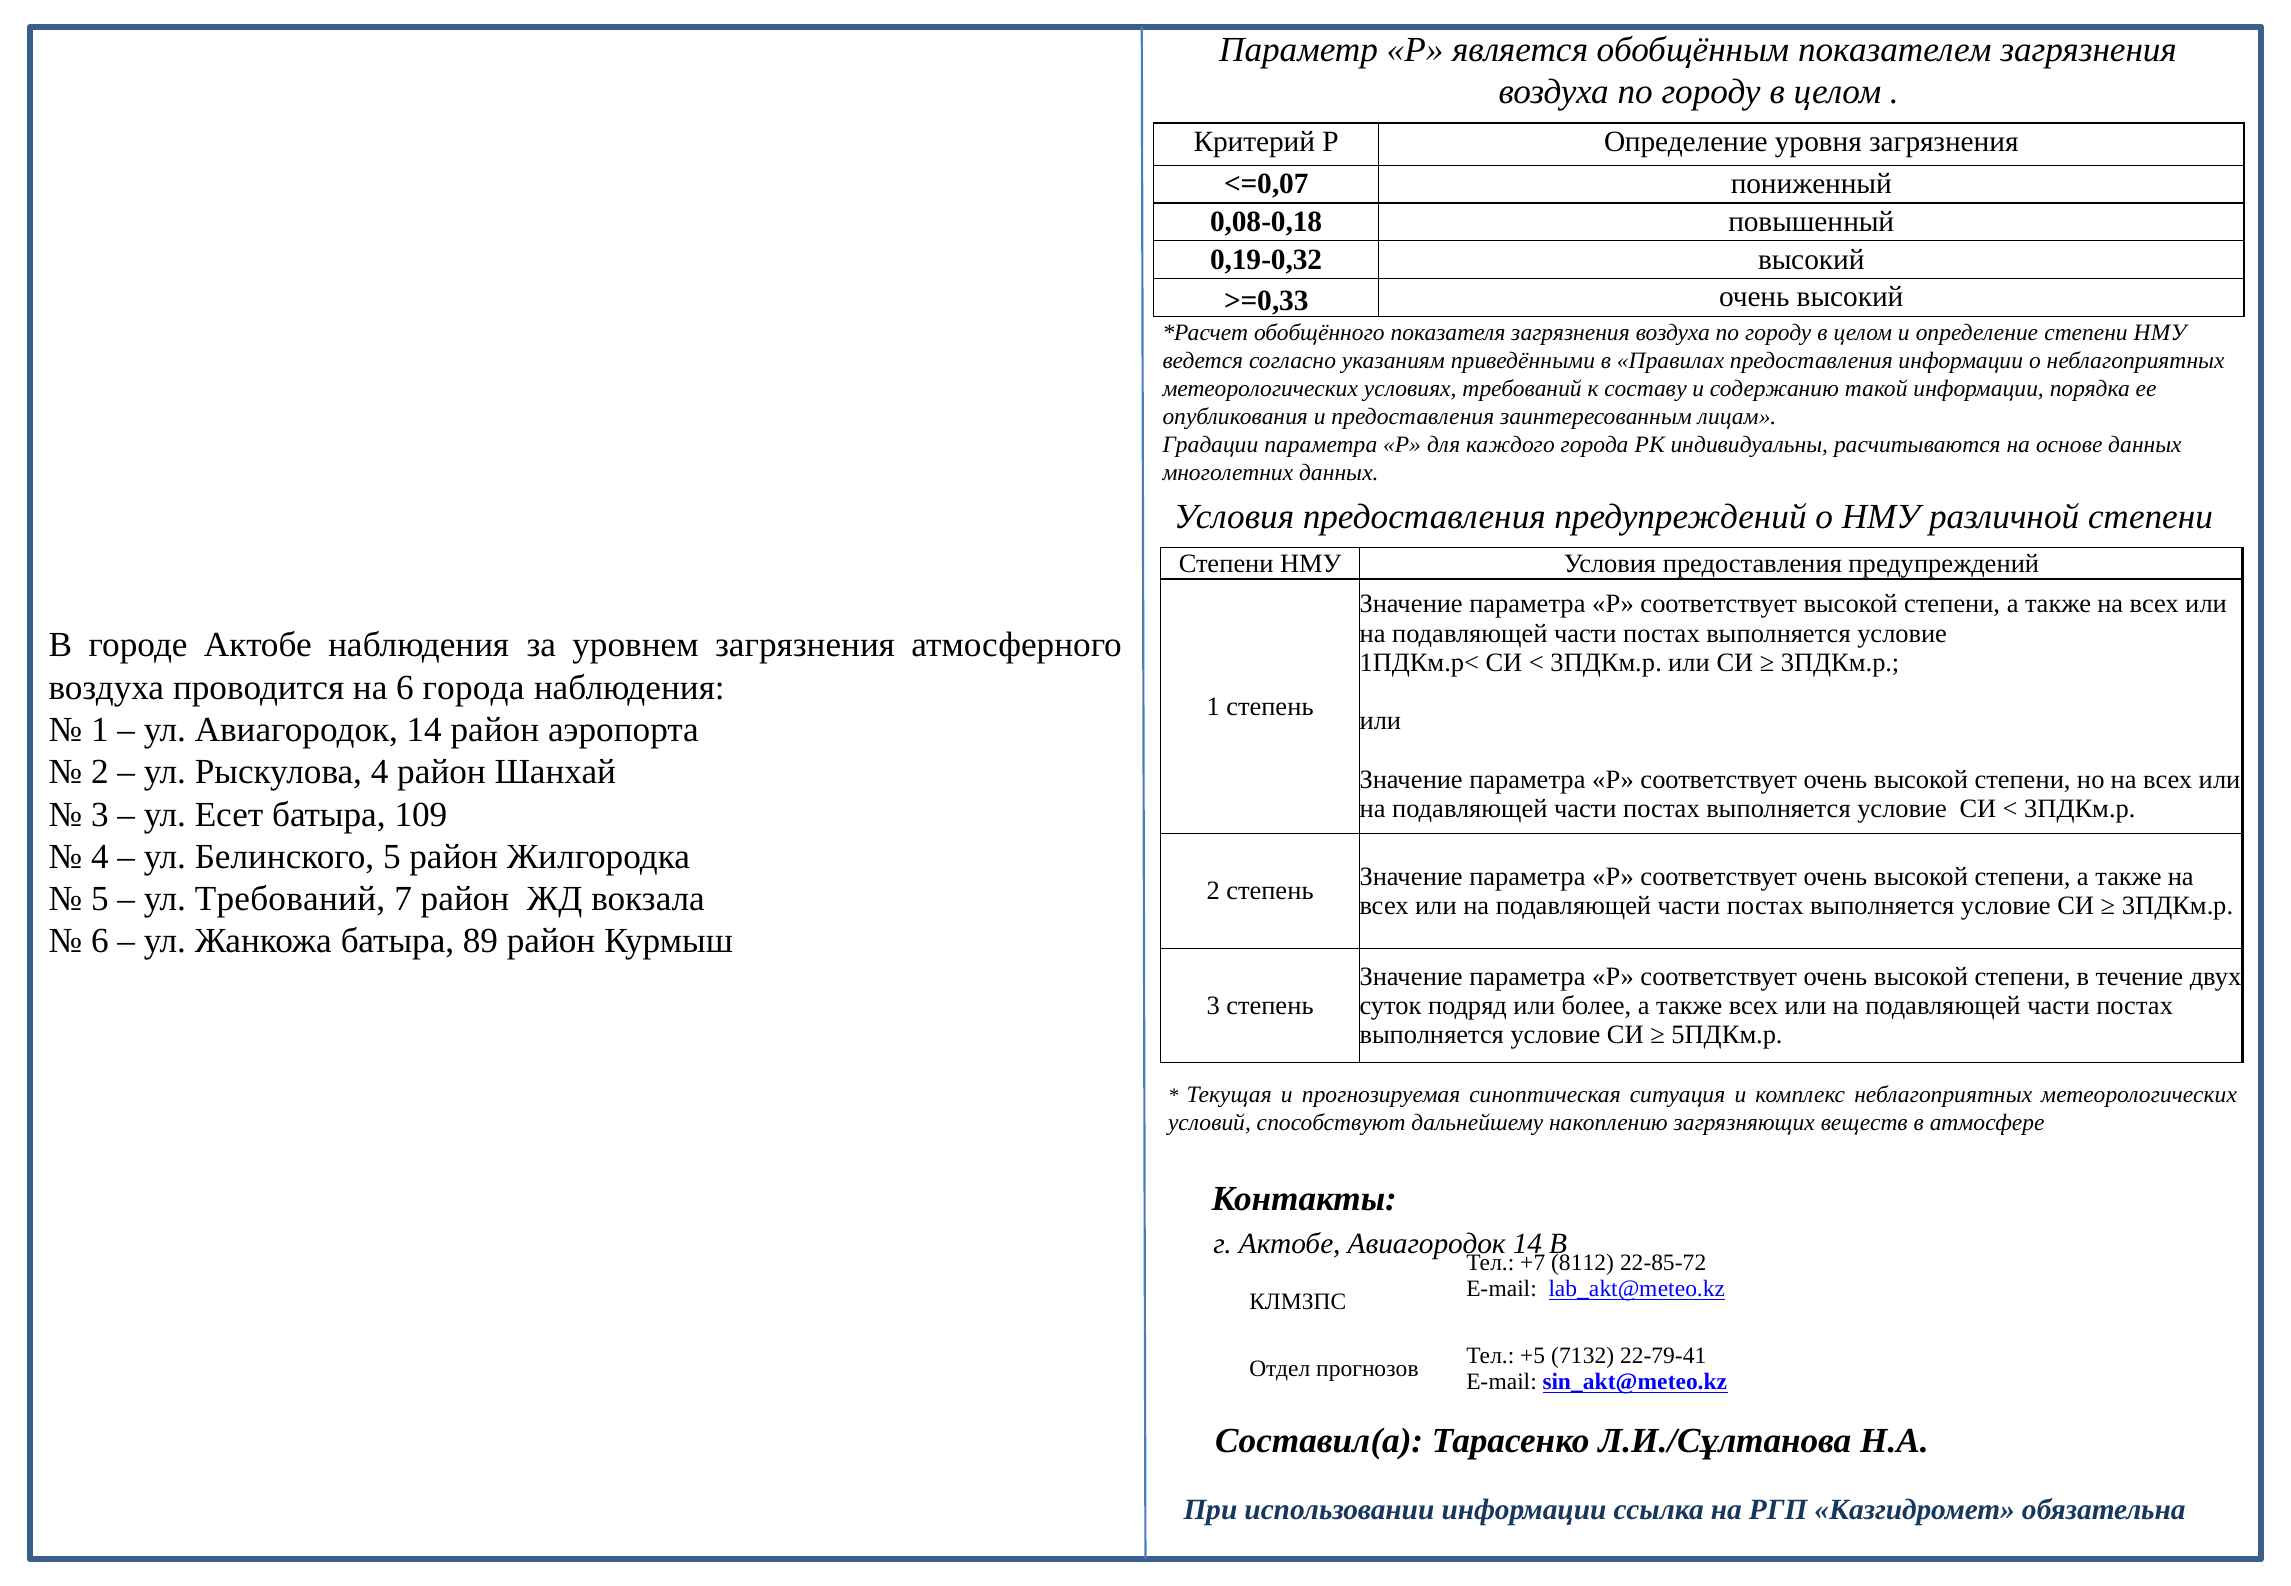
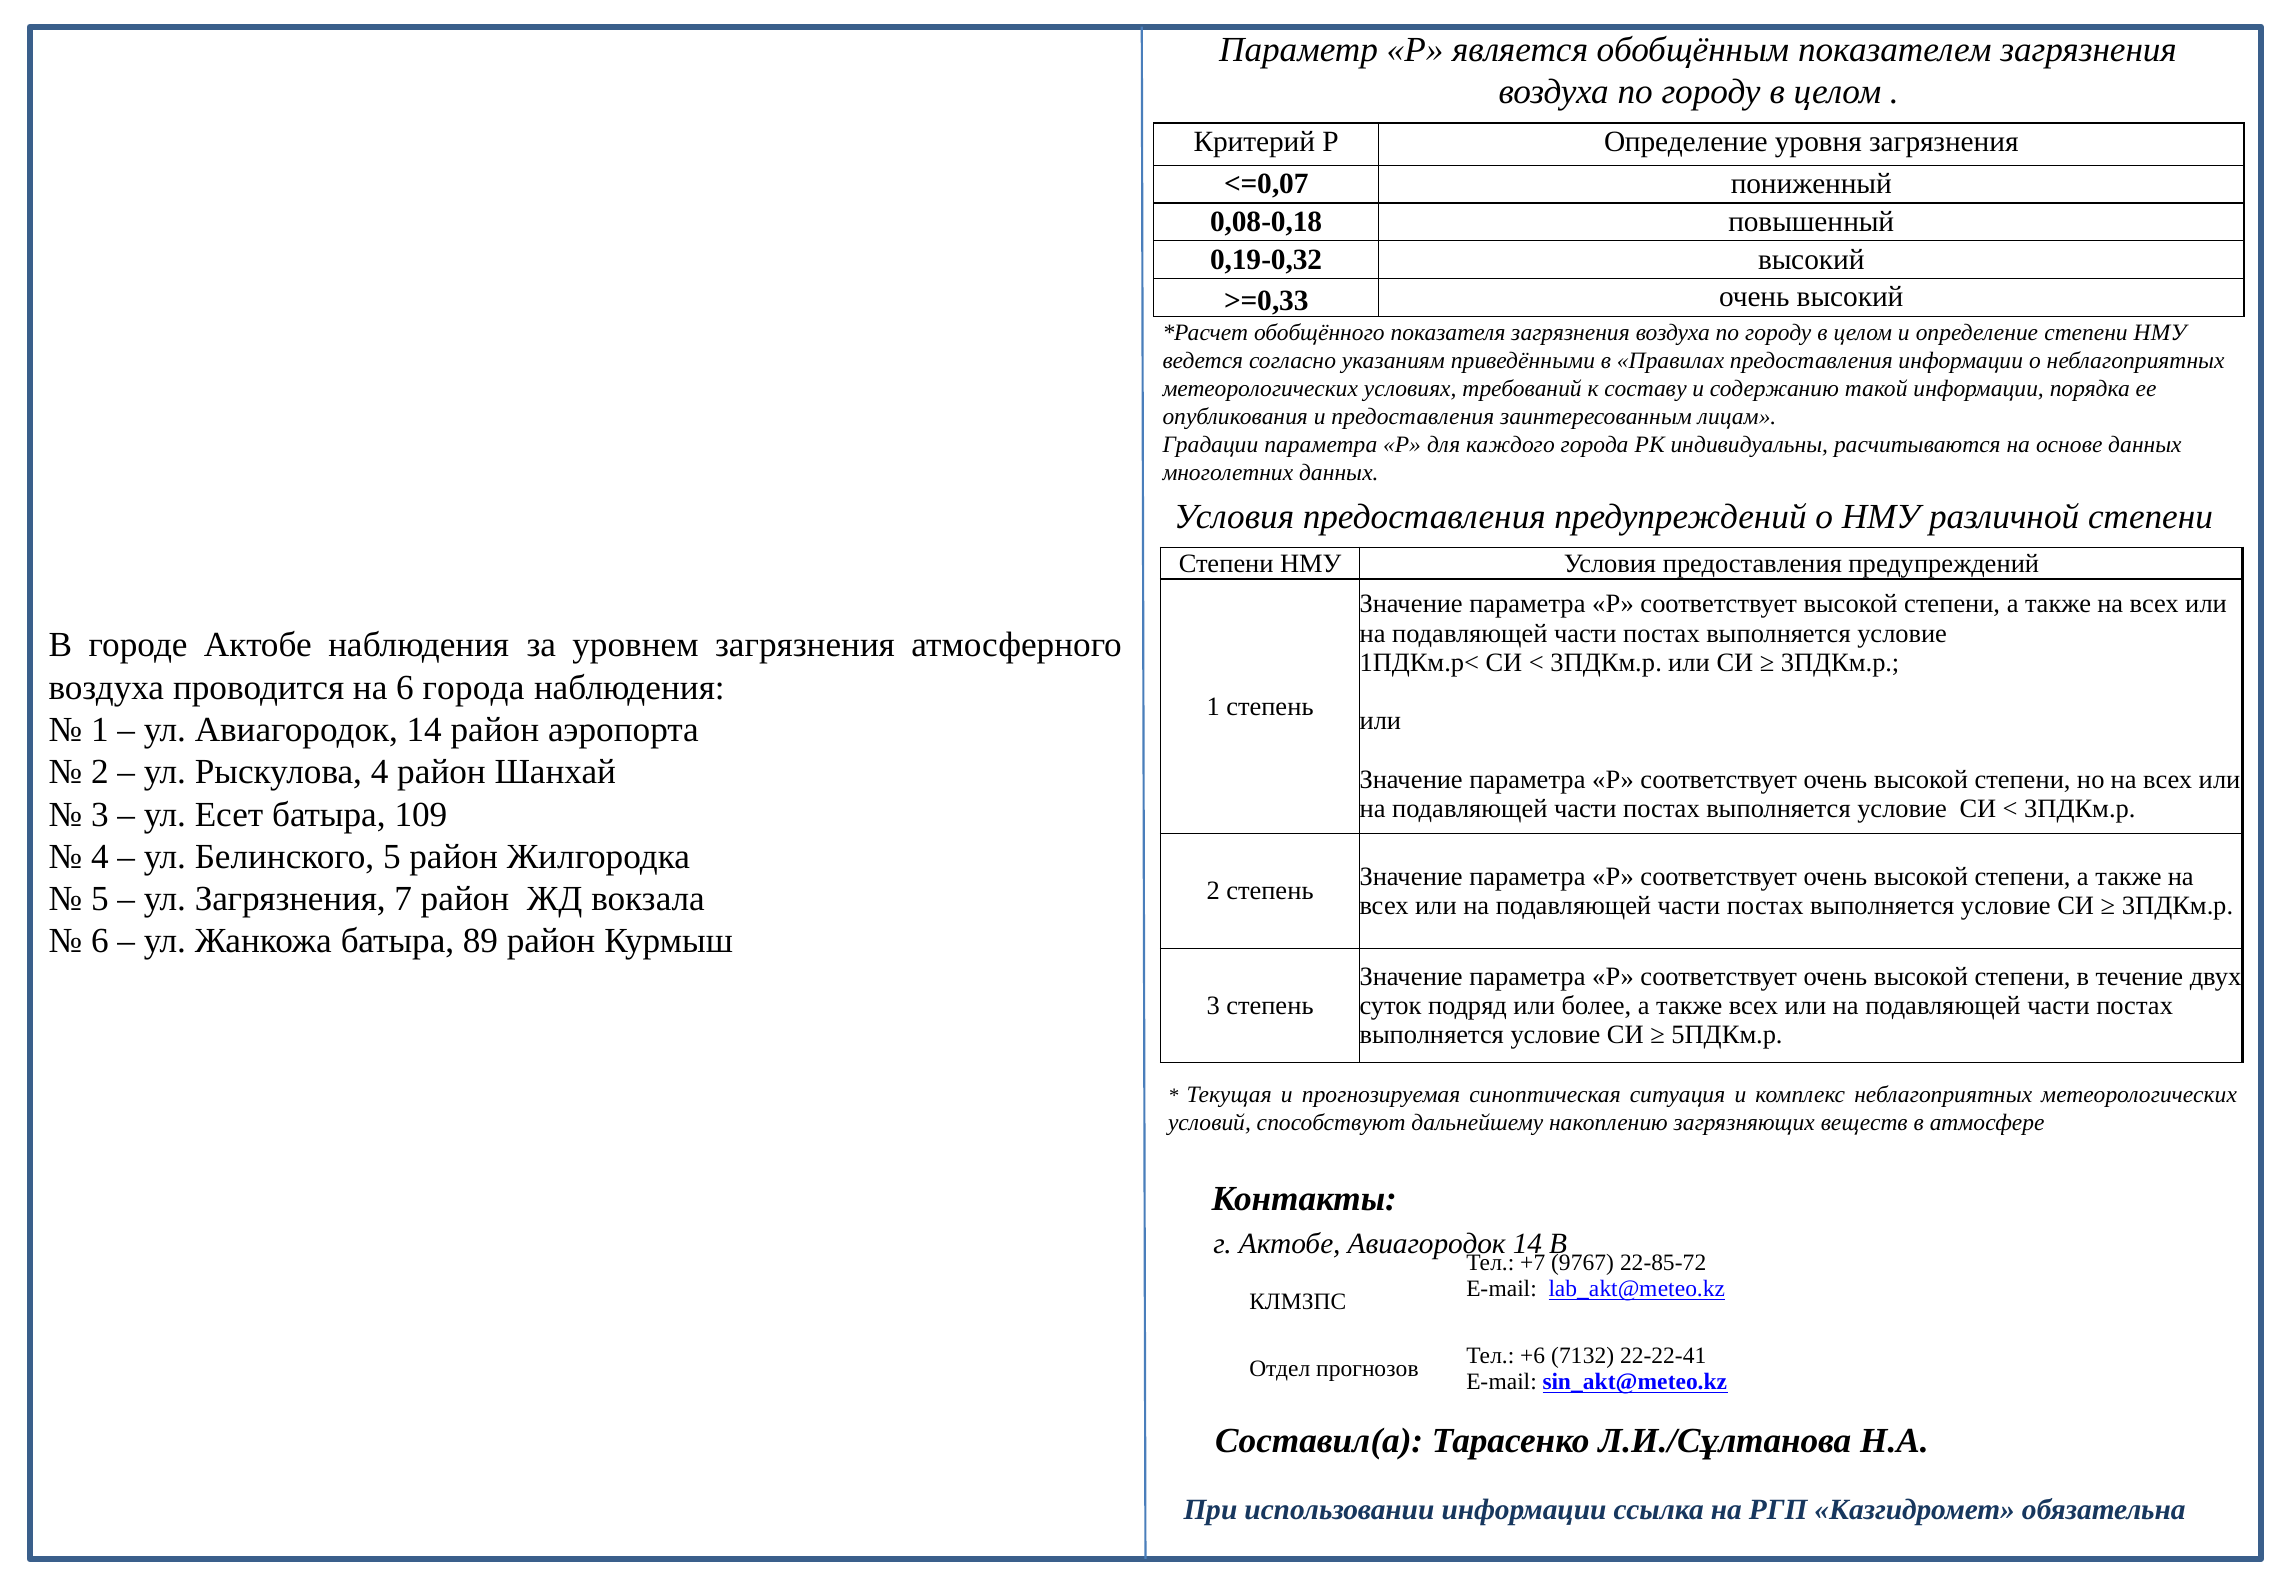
ул Требований: Требований -> Загрязнения (290, 899)
8112: 8112 -> 9767 (1583, 1263)
+5: +5 -> +6 (1533, 1356)
22-79-41: 22-79-41 -> 22-22-41 (1663, 1356)
